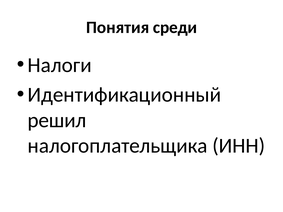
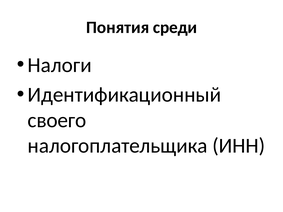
решил: решил -> своего (57, 120)
